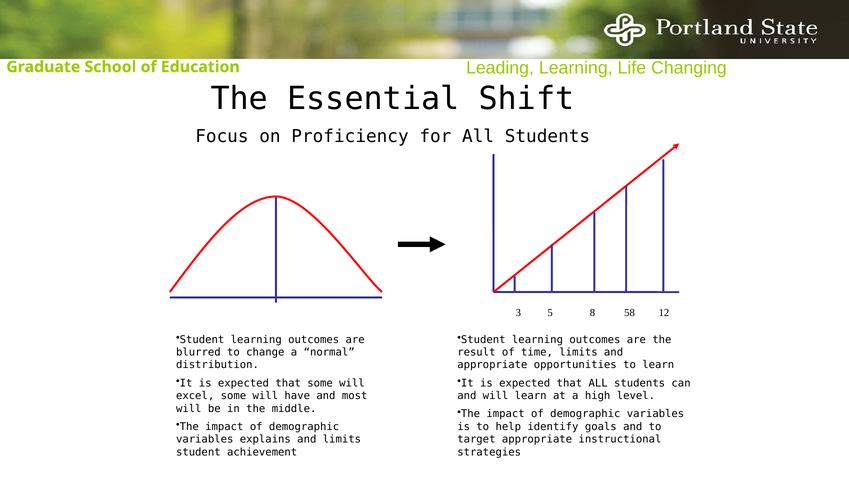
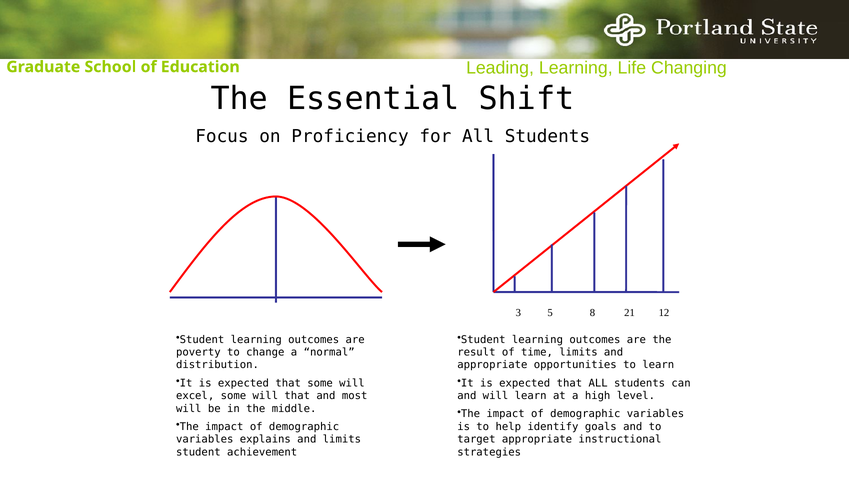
58: 58 -> 21 (630, 313)
blurred: blurred -> poverty (198, 352)
will have: have -> that (297, 395)
